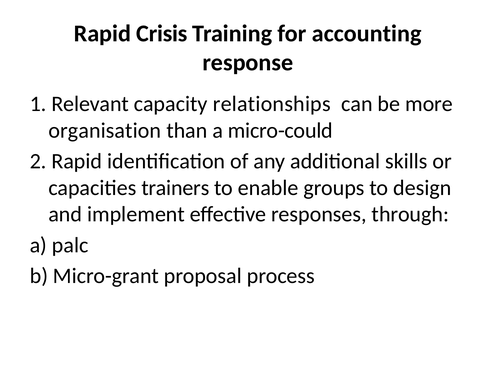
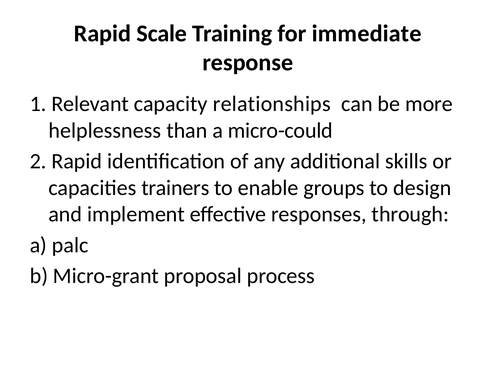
Crisis: Crisis -> Scale (162, 34)
accounting: accounting -> immediate (367, 34)
organisation: organisation -> helplessness (105, 131)
